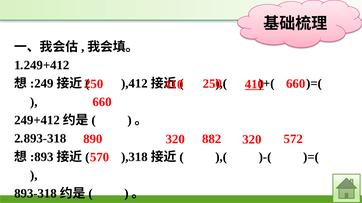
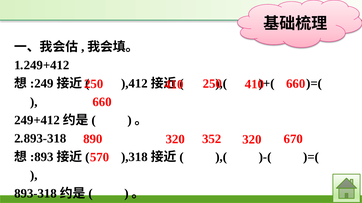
410 underline: present -> none (254, 84)
882: 882 -> 352 (212, 139)
572: 572 -> 670 (293, 139)
